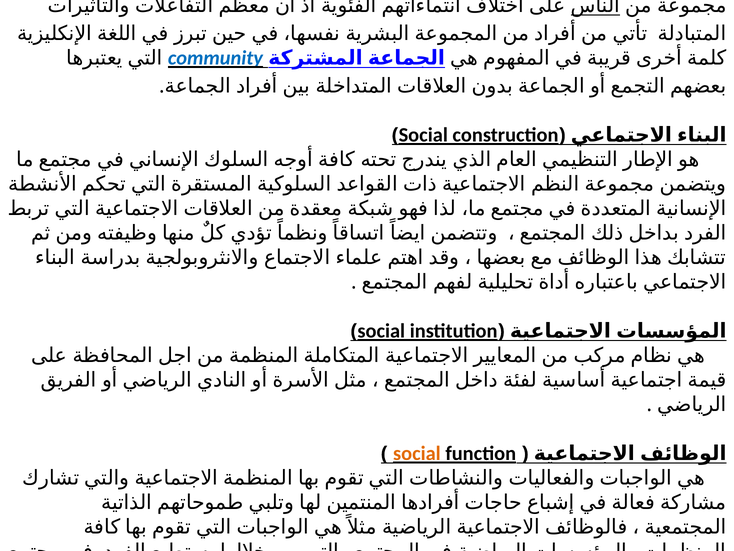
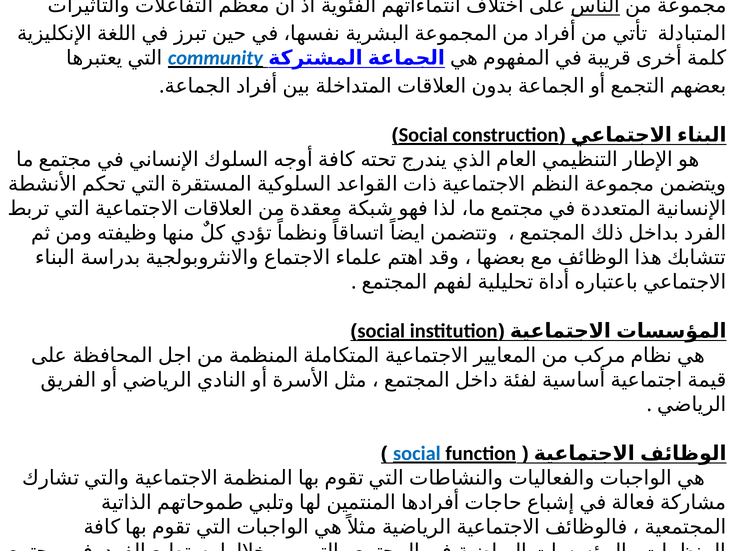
social colour: orange -> blue (417, 453)
